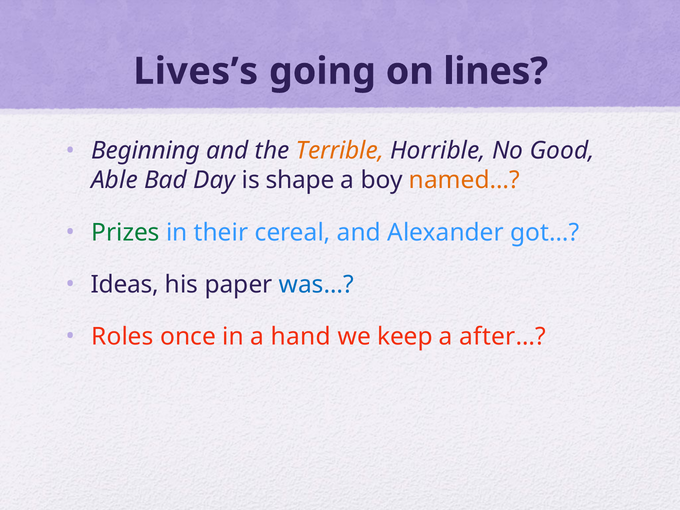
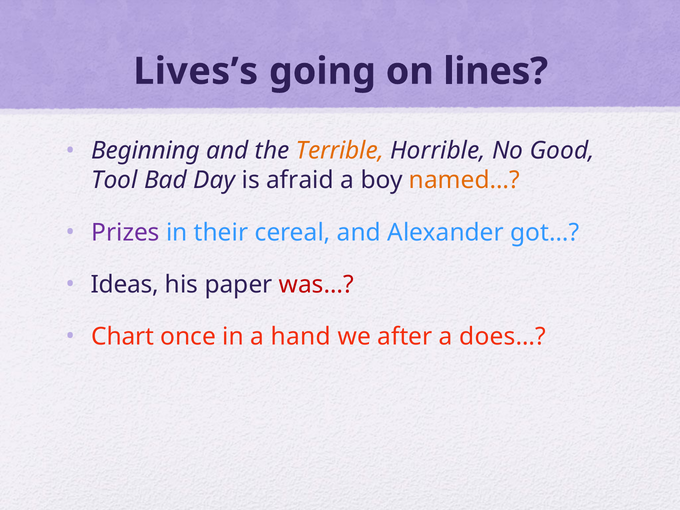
Able: Able -> Tool (114, 180)
shape: shape -> afraid (300, 180)
Prizes colour: green -> purple (125, 232)
was… colour: blue -> red (316, 285)
Roles: Roles -> Chart (123, 337)
keep: keep -> after (405, 337)
after…: after… -> does… (503, 337)
